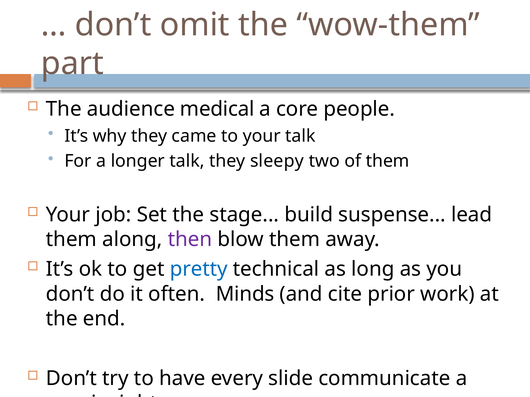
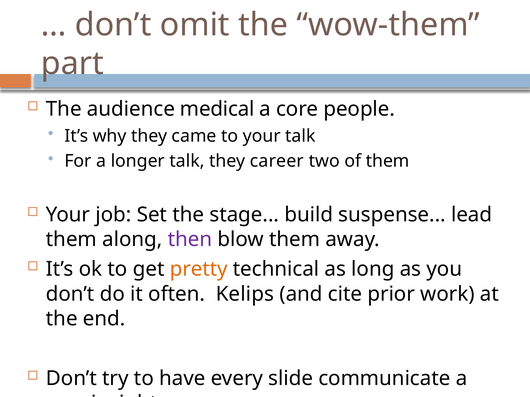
sleepy: sleepy -> career (277, 161)
pretty colour: blue -> orange (199, 270)
Minds: Minds -> Kelips (245, 294)
